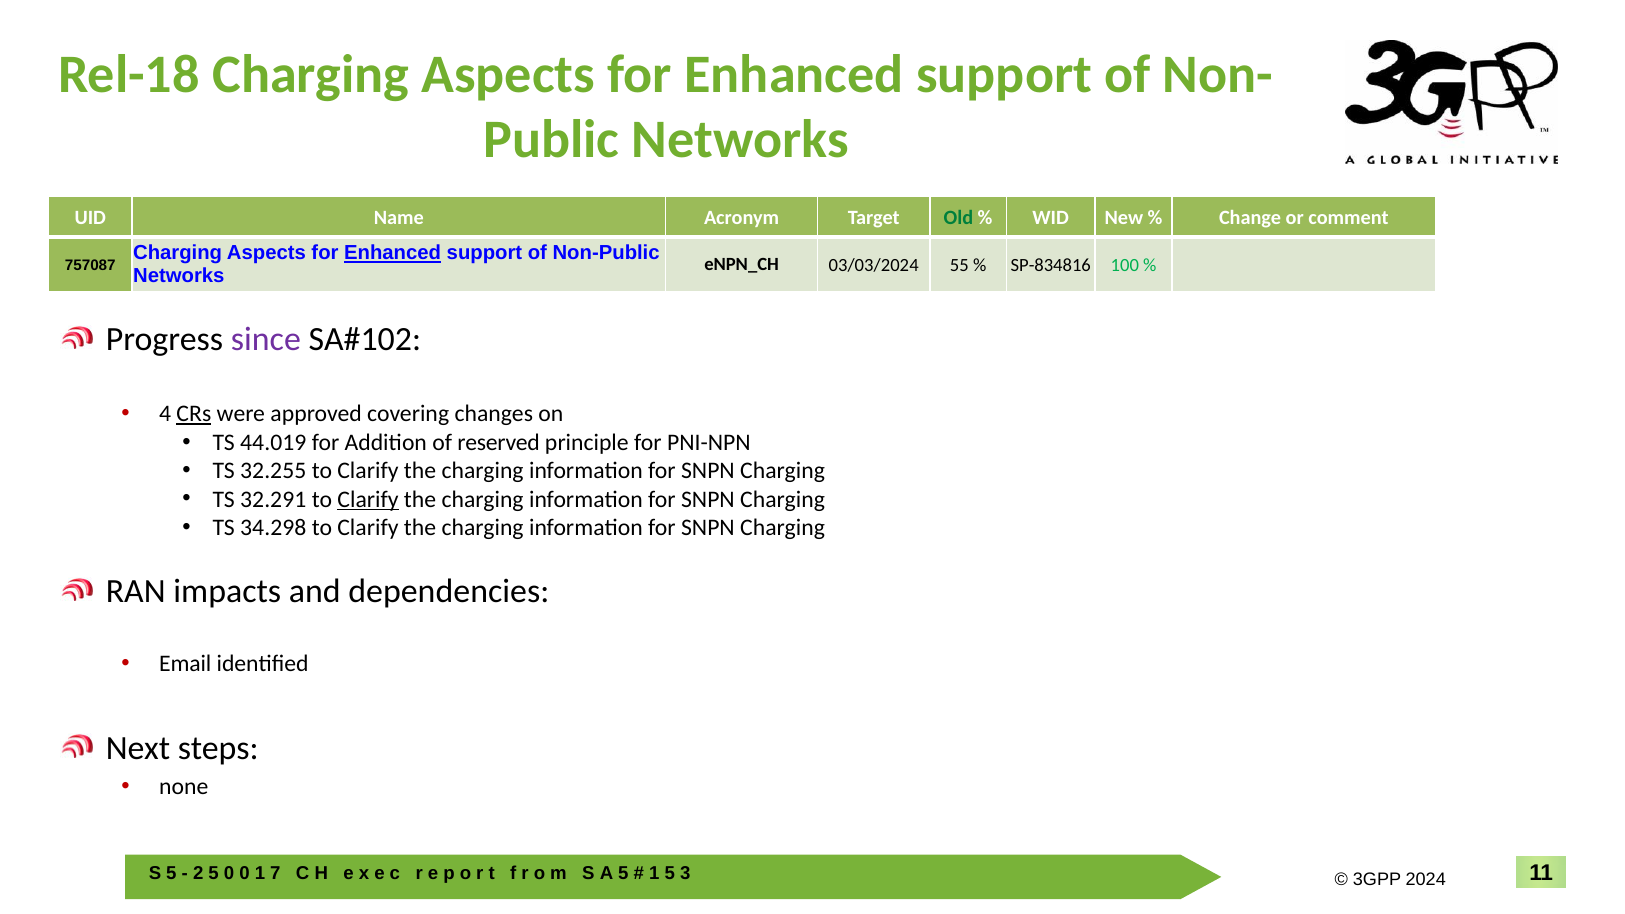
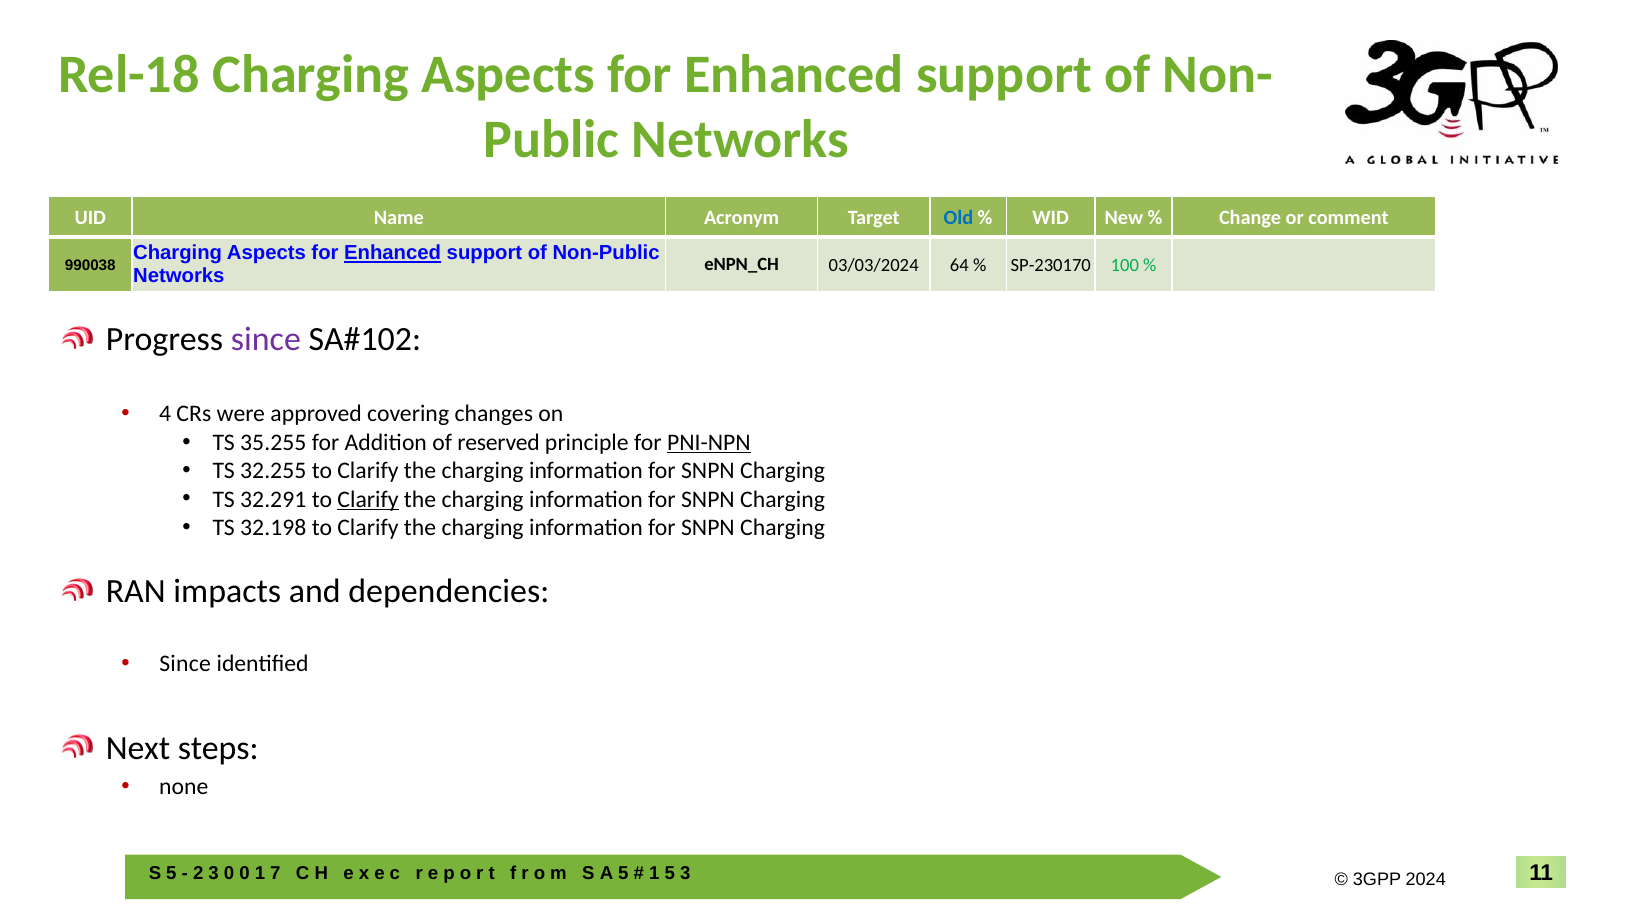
Old colour: green -> blue (958, 218)
55: 55 -> 64 (959, 265)
SP-834816: SP-834816 -> SP-230170 (1051, 265)
757087: 757087 -> 990038 (90, 265)
CRs underline: present -> none (194, 414)
44.019: 44.019 -> 35.255 (273, 442)
PNI-NPN underline: none -> present (709, 442)
34.298: 34.298 -> 32.198 (273, 528)
Email: Email -> Since (185, 664)
5: 5 -> 3 (214, 873)
